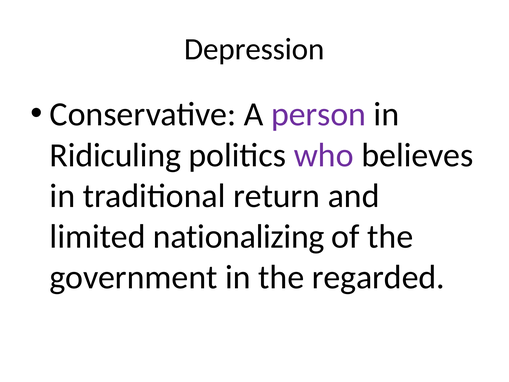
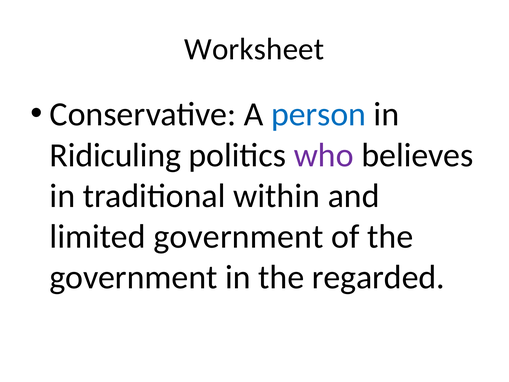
Depression: Depression -> Worksheet (254, 49)
person colour: purple -> blue (319, 114)
return: return -> within (277, 196)
limited nationalizing: nationalizing -> government (238, 237)
